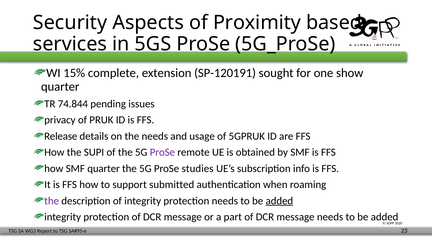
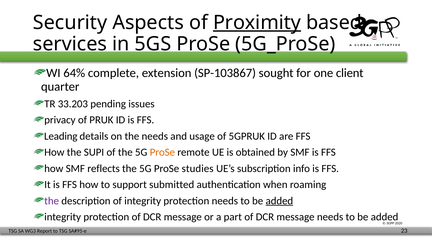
Proximity underline: none -> present (257, 22)
15%: 15% -> 64% (74, 73)
SP-120191: SP-120191 -> SP-103867 (225, 73)
show: show -> client (350, 73)
74.844: 74.844 -> 33.203 (73, 104)
Release: Release -> Leading (61, 136)
ProSe colour: purple -> orange (162, 152)
SMF quarter: quarter -> reflects (104, 168)
